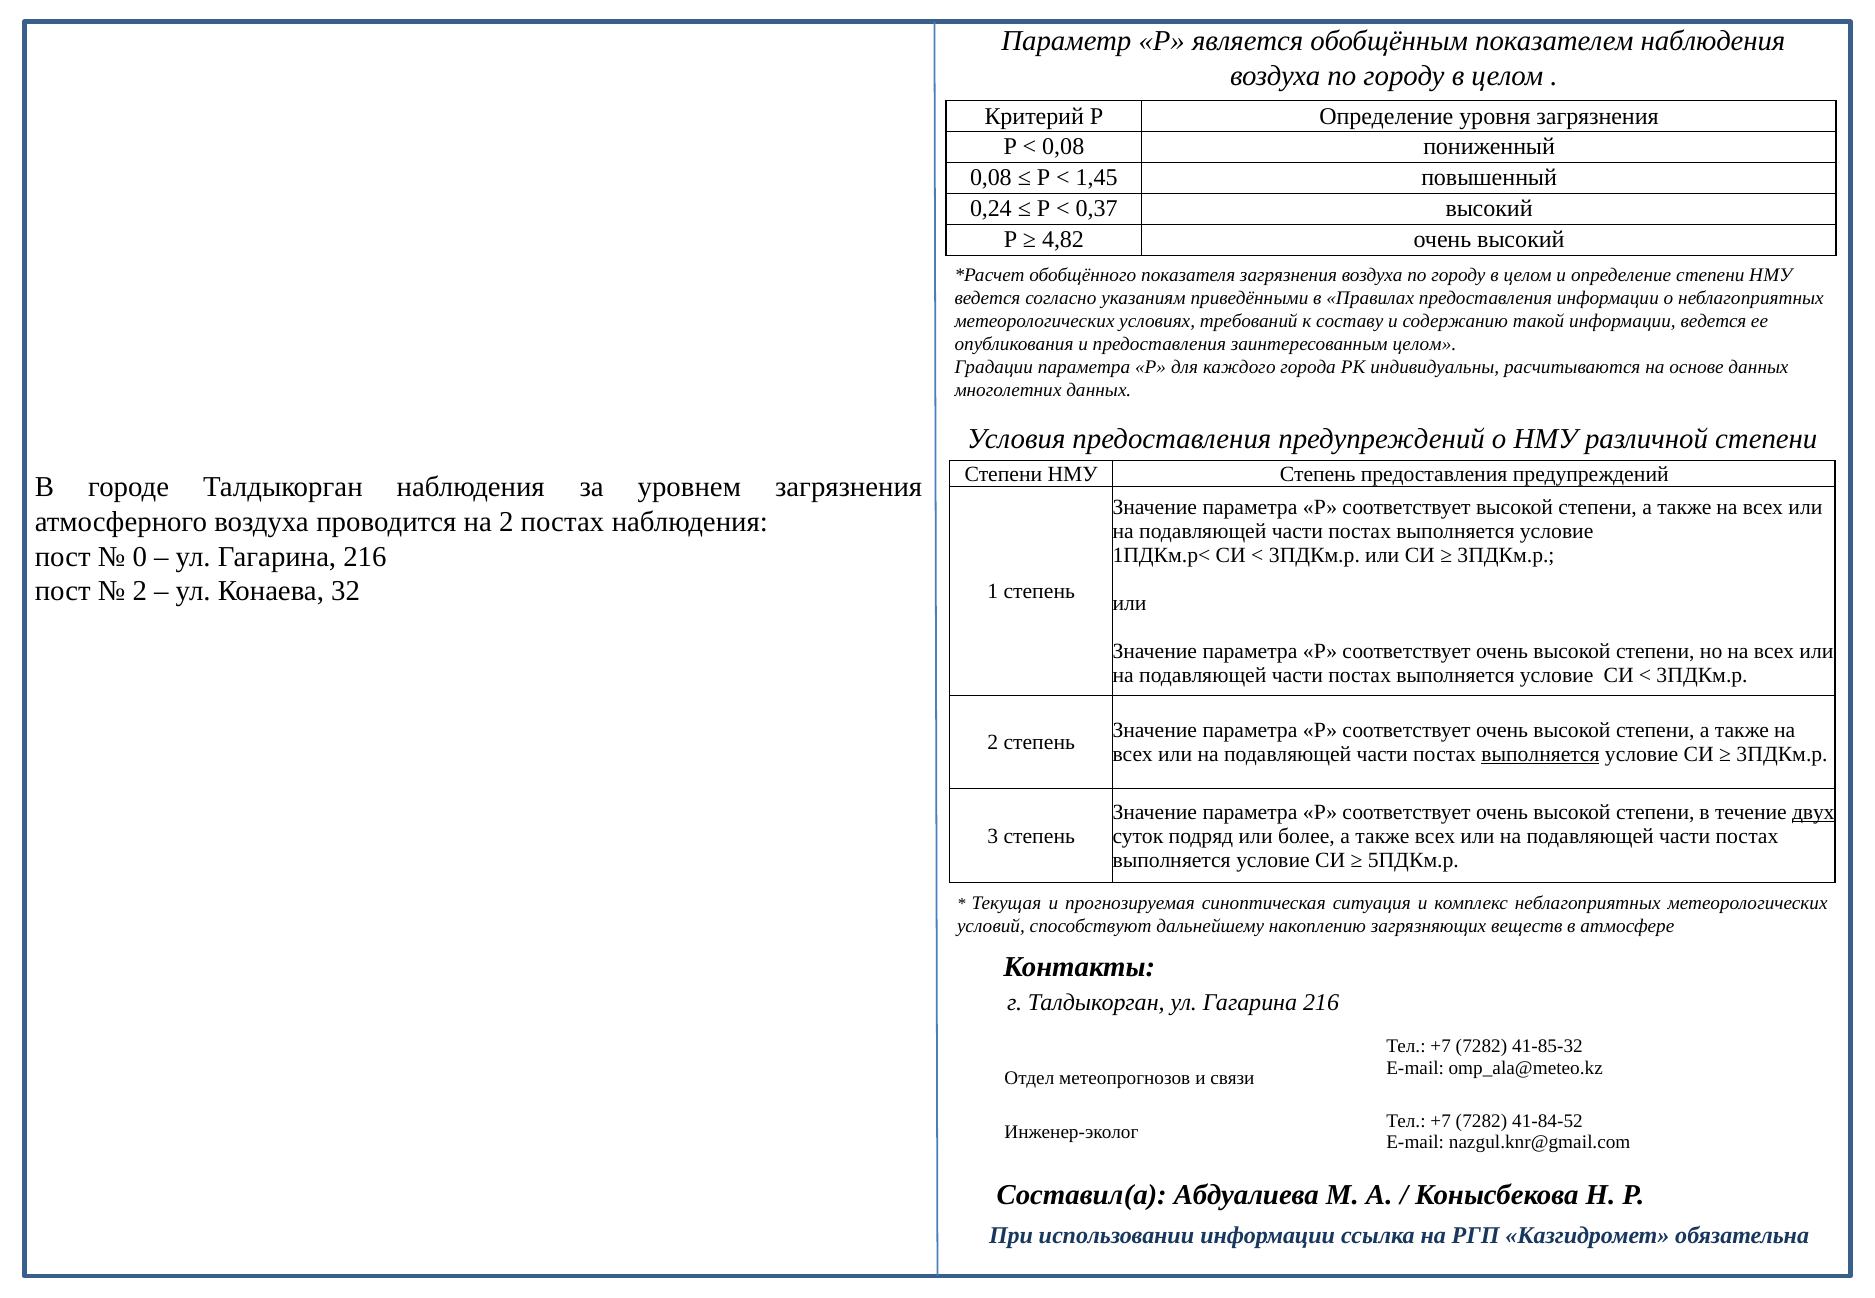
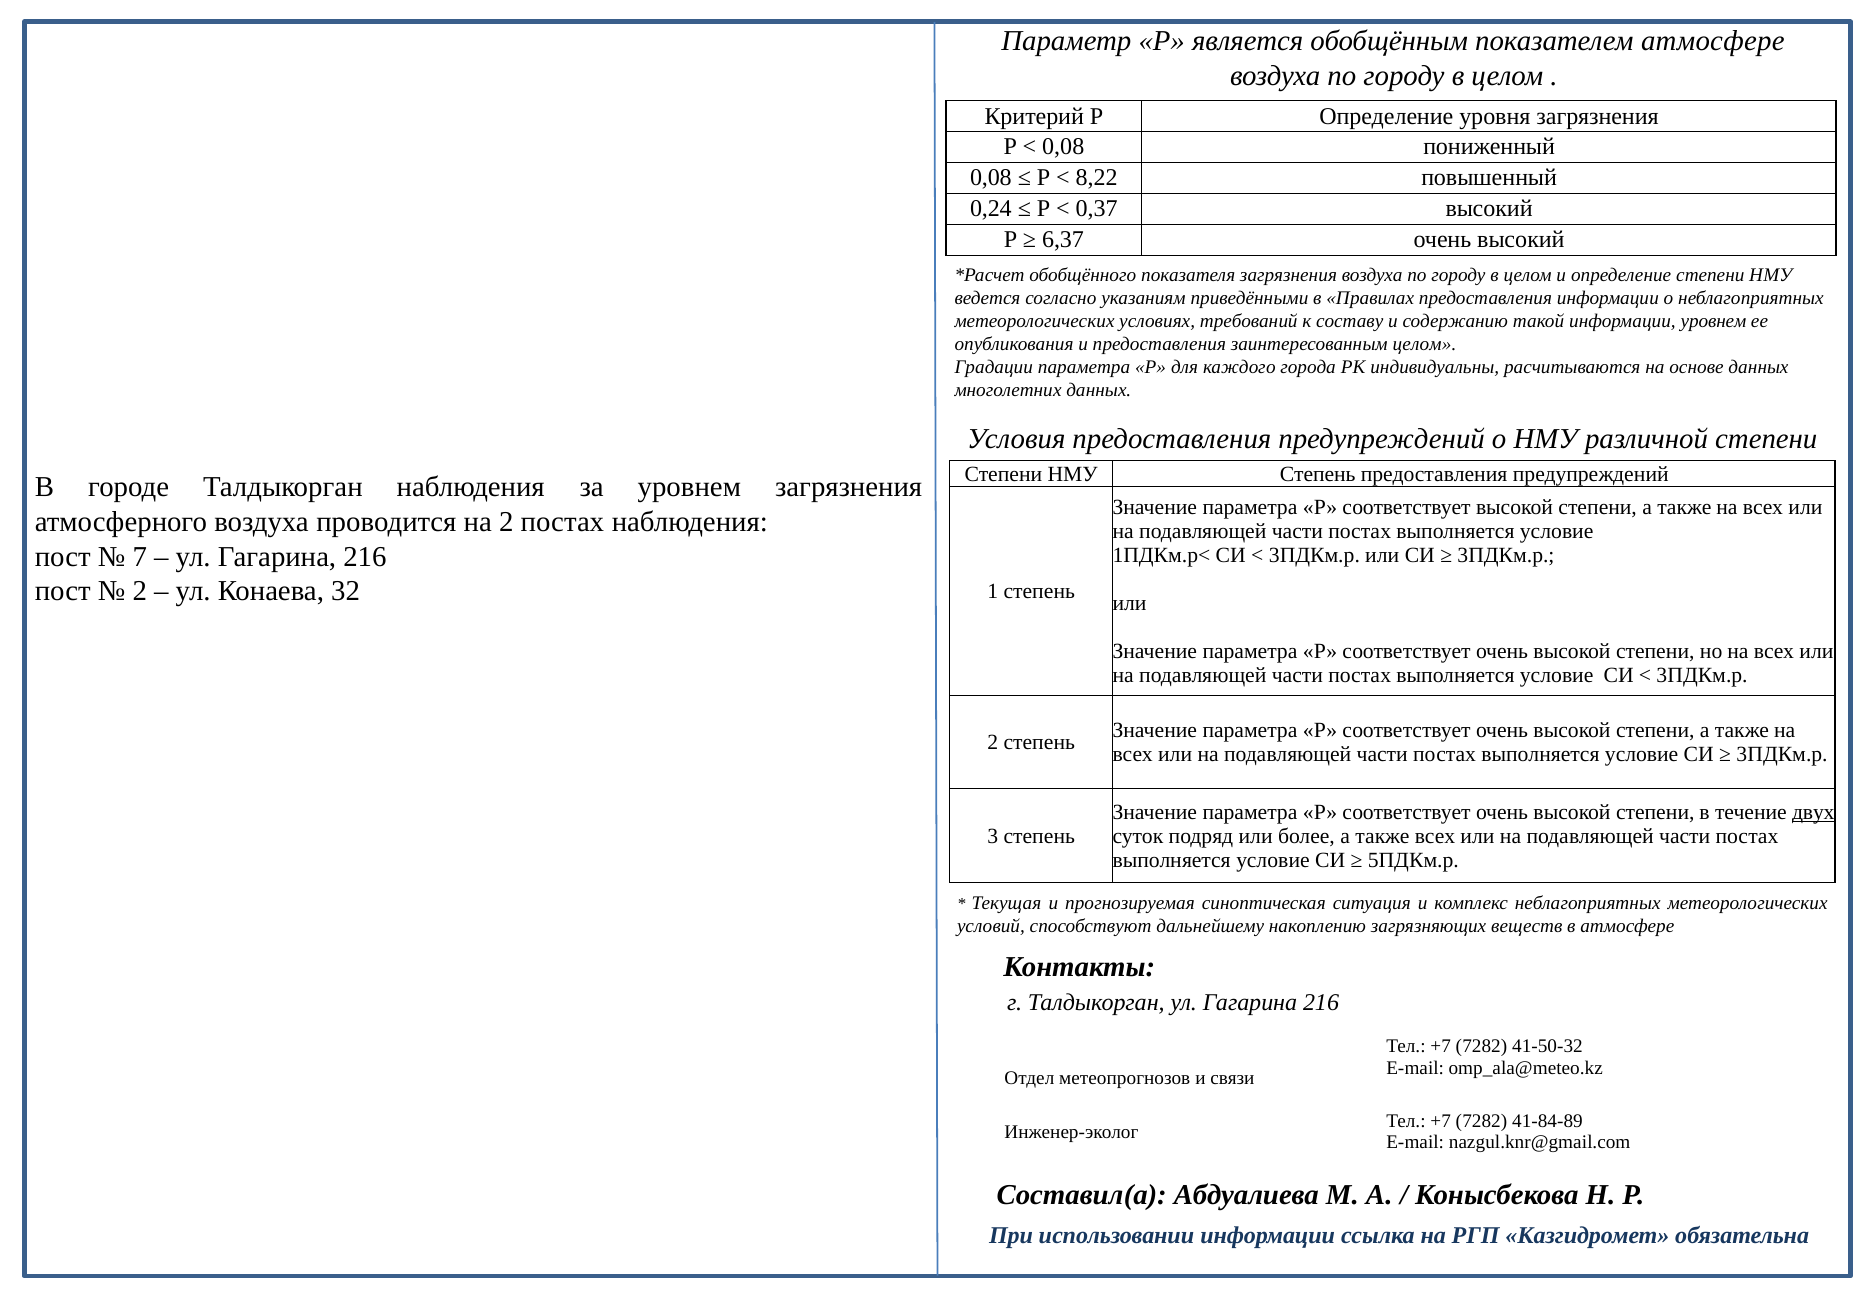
показателем наблюдения: наблюдения -> атмосфере (1713, 41)
1,45: 1,45 -> 8,22 (1097, 178)
4,82: 4,82 -> 6,37 (1063, 240)
информации ведется: ведется -> уровнем (1714, 321)
0: 0 -> 7 (140, 557)
выполняется underline: present -> none (1540, 754)
41-85-32: 41-85-32 -> 41-50-32 (1547, 1046)
41-84-52: 41-84-52 -> 41-84-89 (1547, 1121)
